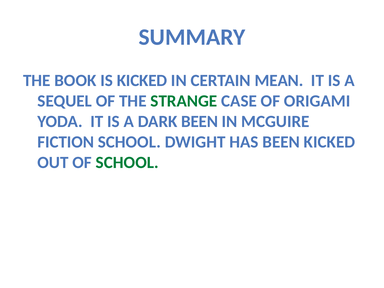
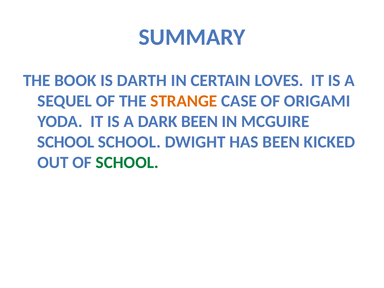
IS KICKED: KICKED -> DARTH (142, 81)
MEAN: MEAN -> LOVES (279, 81)
STRANGE colour: green -> orange (184, 101)
FICTION: FICTION -> SCHOOL (66, 142)
